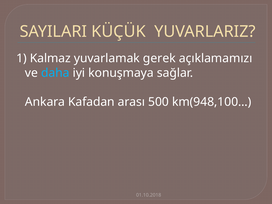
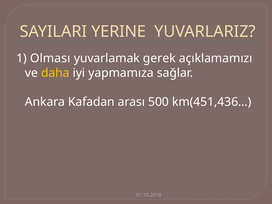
KÜÇÜK: KÜÇÜK -> YERINE (119, 32)
Kalmaz: Kalmaz -> Olması (50, 58)
daha colour: light blue -> yellow (55, 73)
konuşmaya: konuşmaya -> yapmamıza (121, 73)
km(948,100…: km(948,100… -> km(451,436… (212, 102)
